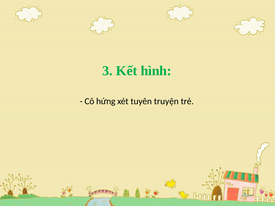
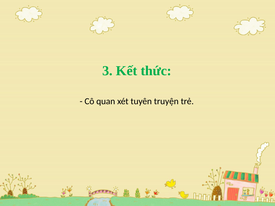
hình: hình -> thức (156, 71)
hứng: hứng -> quan (106, 101)
